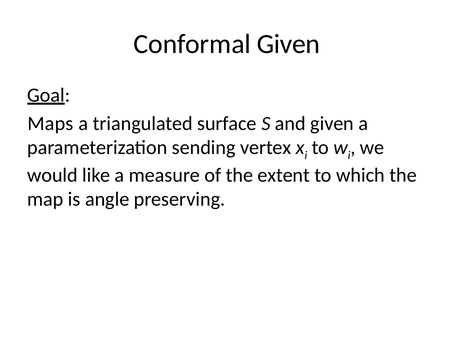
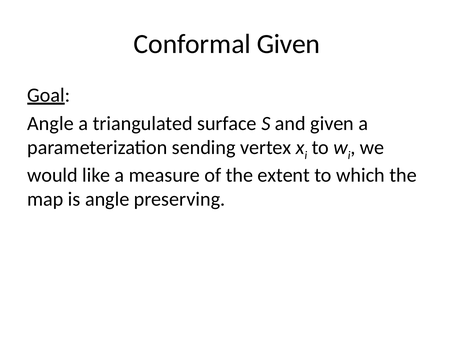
Maps: Maps -> Angle (51, 123)
